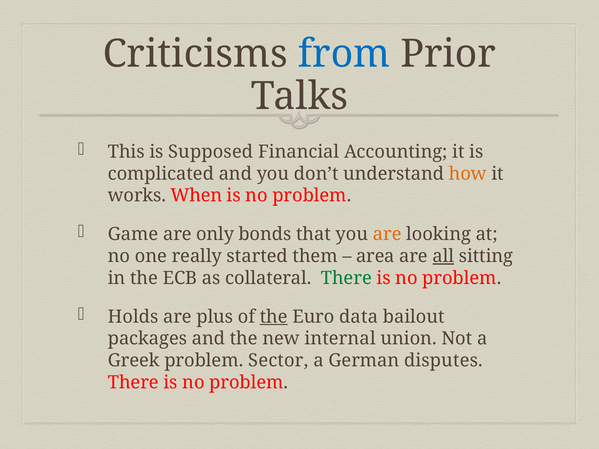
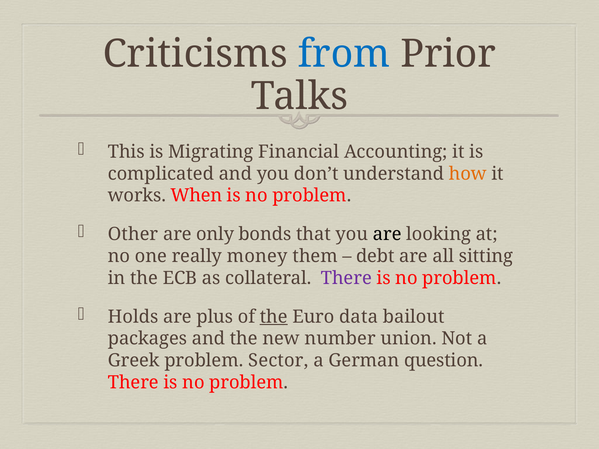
Supposed: Supposed -> Migrating (211, 152)
Game: Game -> Other (133, 234)
are colour: orange -> black (387, 234)
started: started -> money (257, 256)
area: area -> debt (375, 256)
all underline: present -> none (443, 256)
There colour: green -> purple (346, 278)
internal: internal -> number (340, 339)
disputes: disputes -> question (444, 361)
